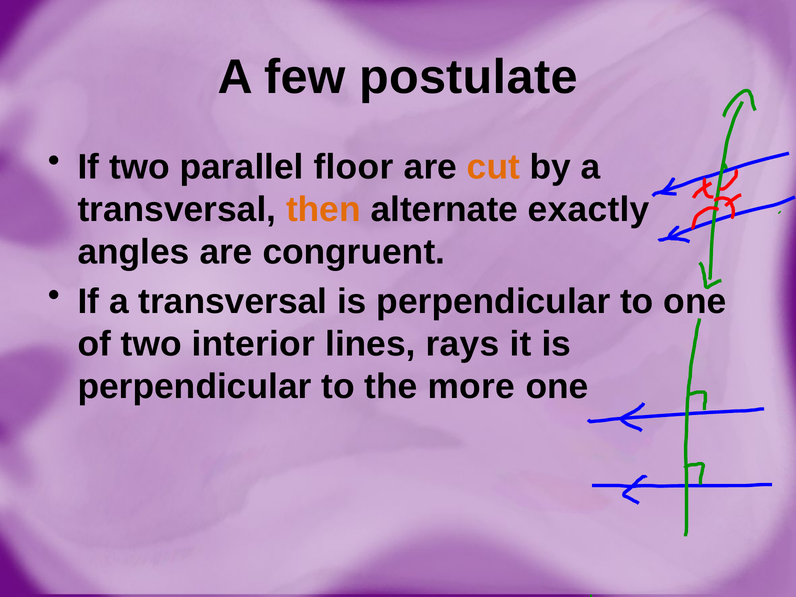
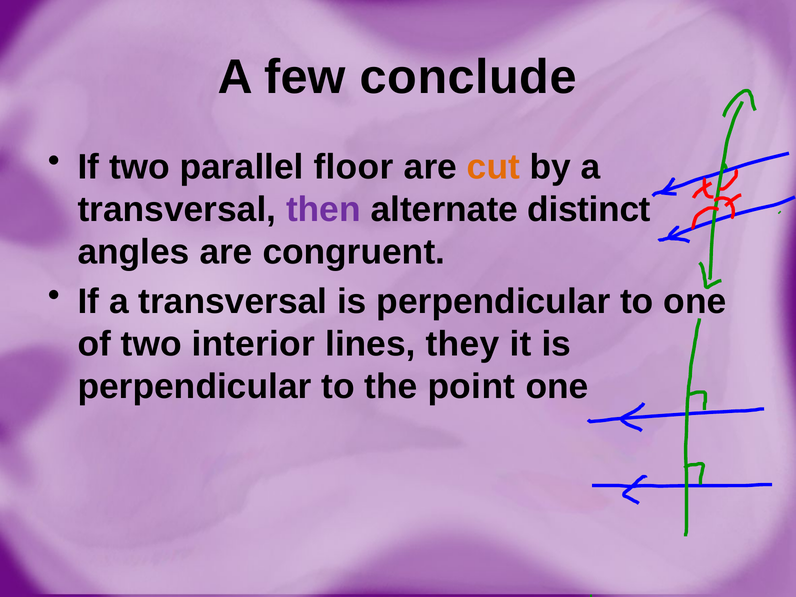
postulate: postulate -> conclude (468, 77)
then colour: orange -> purple (323, 209)
exactly: exactly -> distinct (589, 209)
rays: rays -> they (463, 344)
more: more -> point (471, 386)
